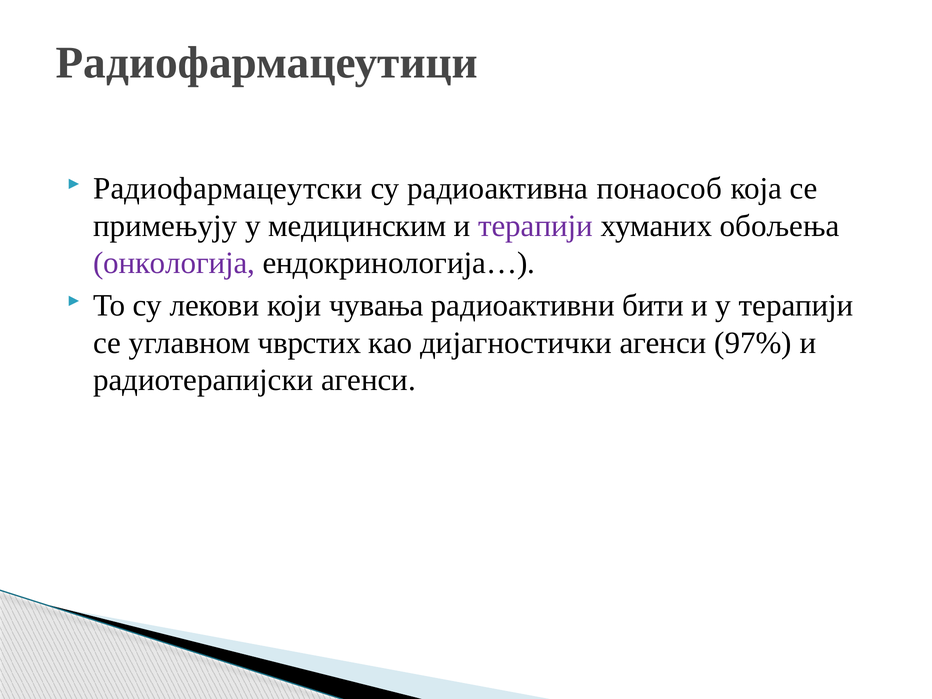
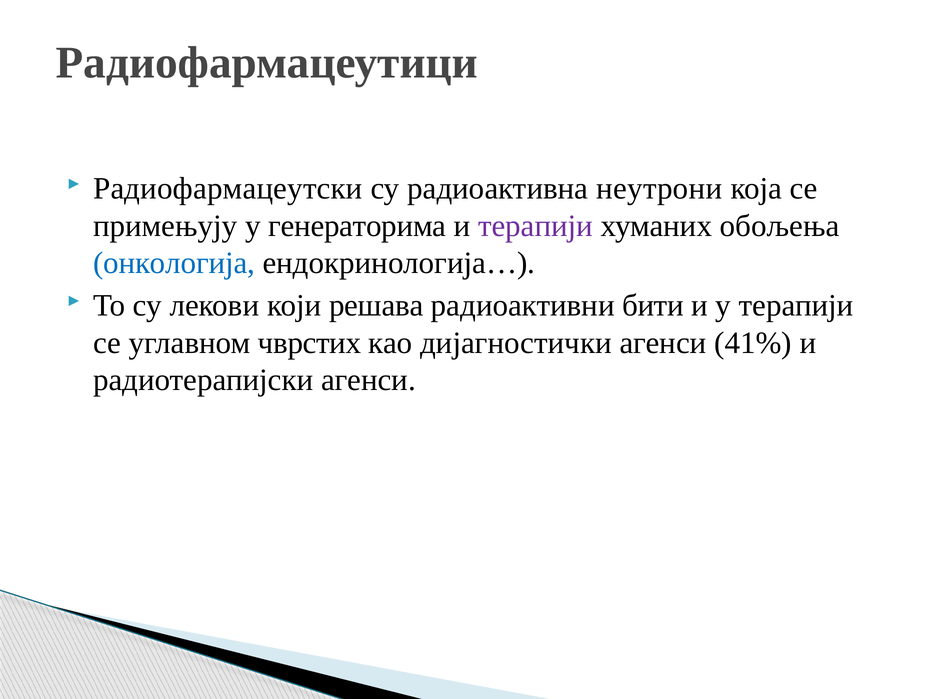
понаособ: понаособ -> неутрони (659, 189)
медицинским: медицинским -> генераторима (357, 226)
онкологија colour: purple -> blue (174, 263)
чувања: чувања -> решава (376, 306)
97%: 97% -> 41% (753, 343)
